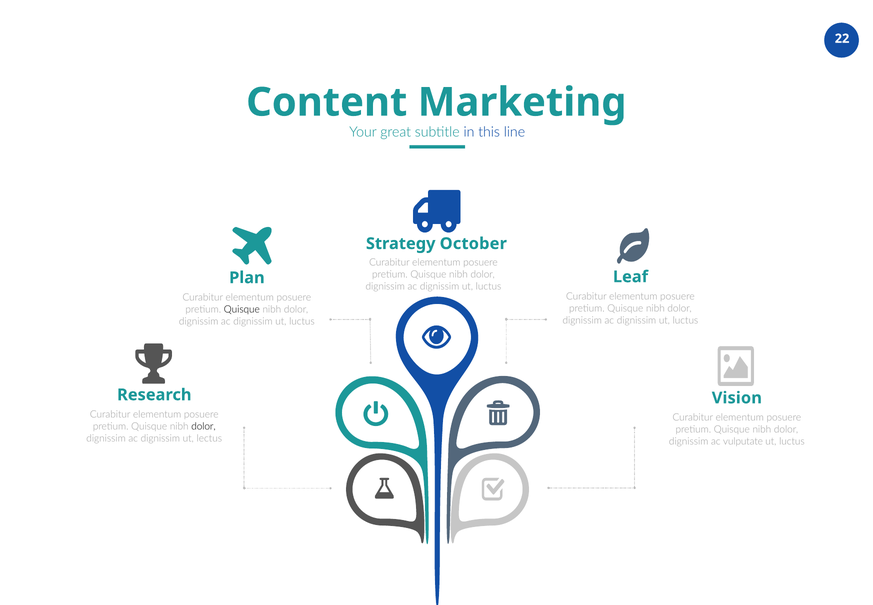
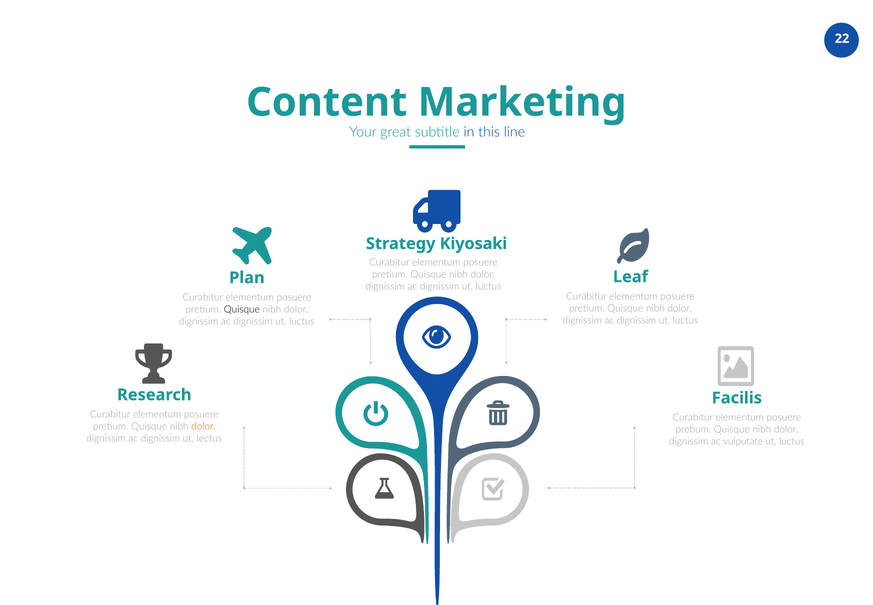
October: October -> Kiyosaki (473, 243)
Vision: Vision -> Facilis (737, 398)
dolor colour: black -> orange (203, 426)
